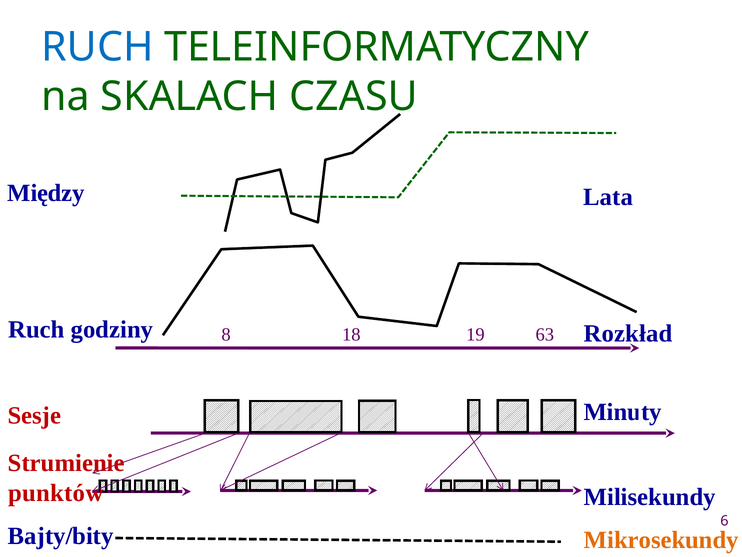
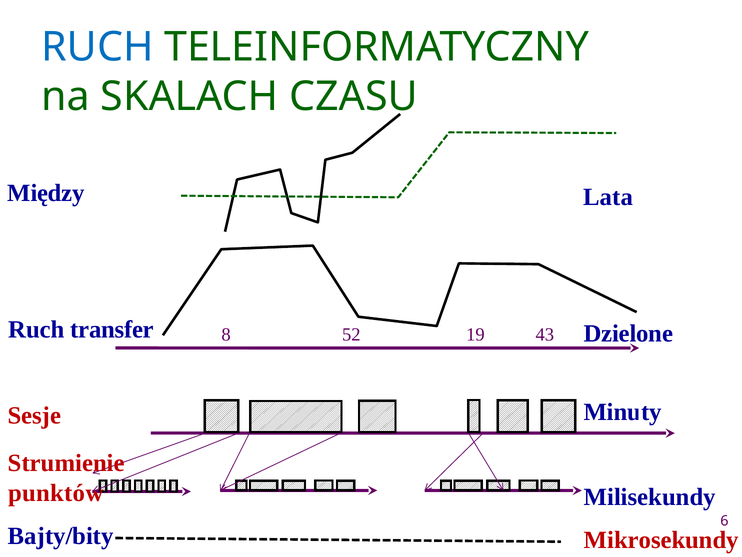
godziny: godziny -> transfer (112, 329)
Rozkład: Rozkład -> Dzielone (628, 333)
18: 18 -> 52 (351, 334)
63: 63 -> 43 (545, 334)
Mikrosekundy colour: orange -> red (661, 540)
